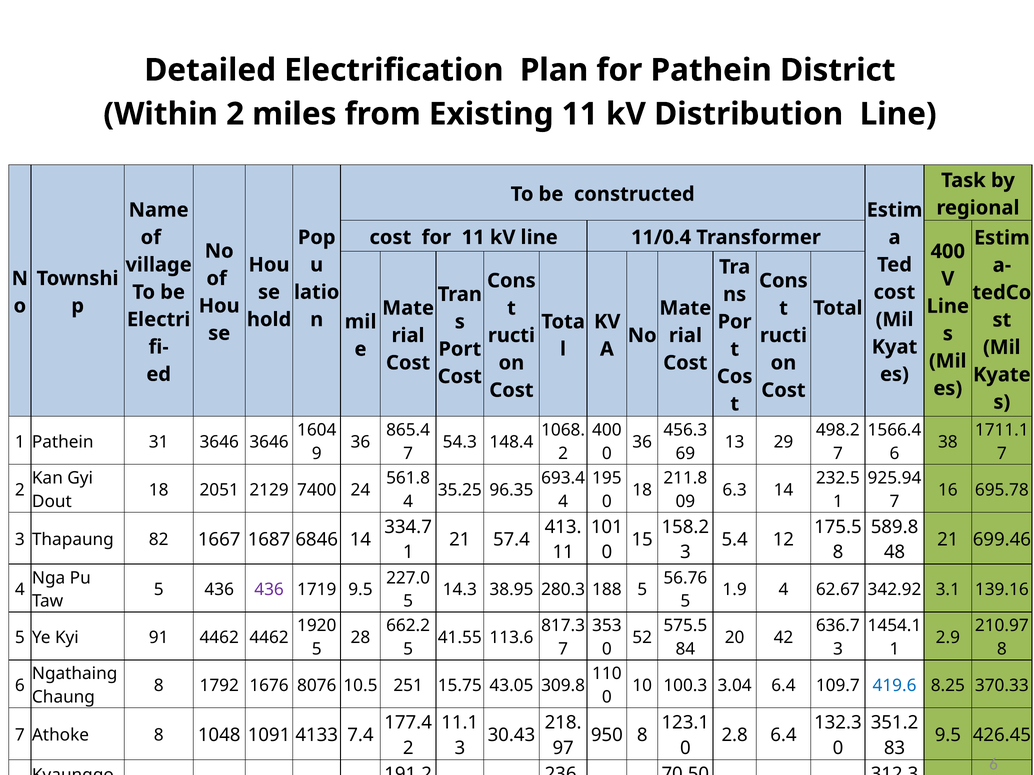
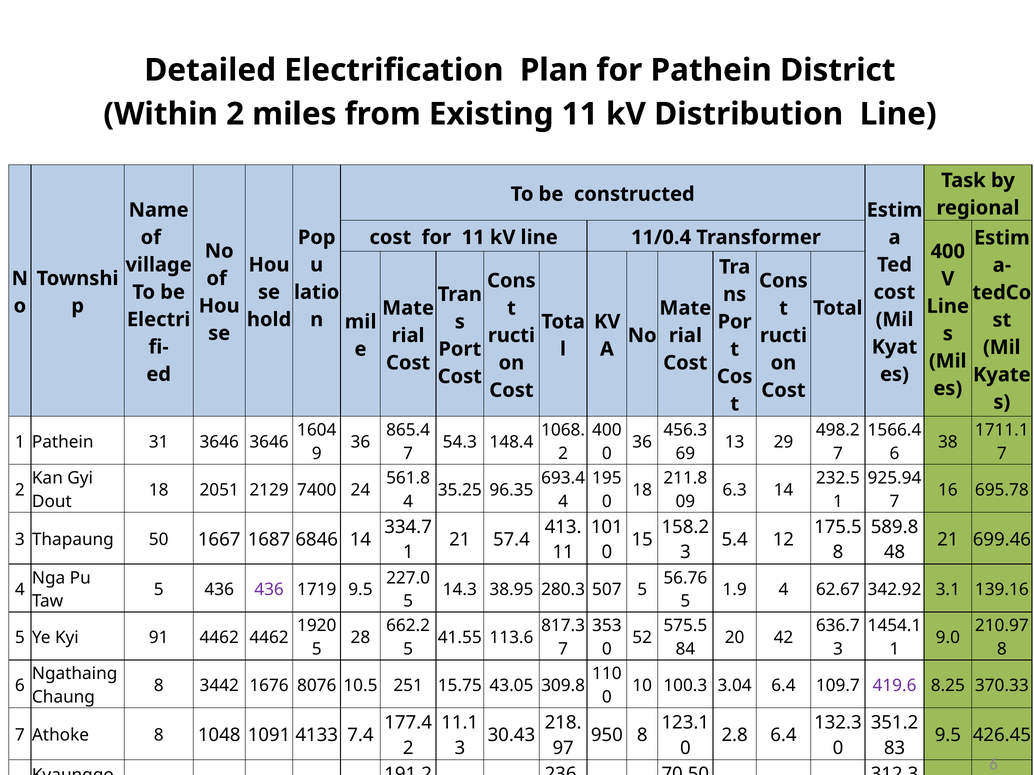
82: 82 -> 50 (159, 540)
188: 188 -> 507 (607, 590)
2.9: 2.9 -> 9.0 (948, 638)
1792: 1792 -> 3442 (219, 686)
419.6 colour: blue -> purple (895, 686)
